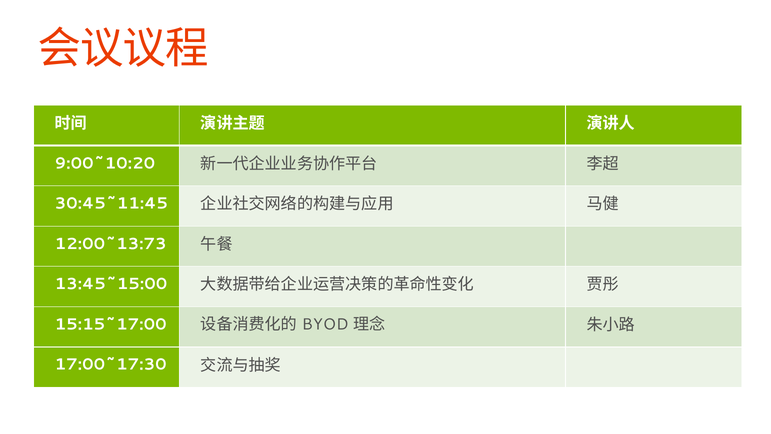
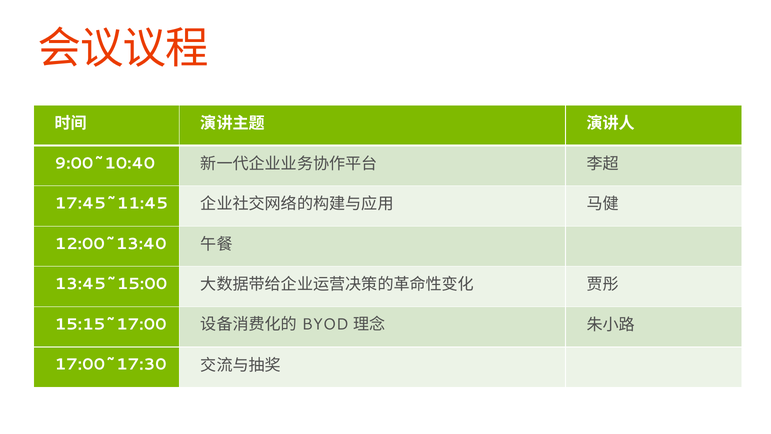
9:00~10:20: 9:00~10:20 -> 9:00~10:40 (105, 163)
30:45~11:45: 30:45~11:45 -> 17:45~11:45 (111, 203)
12:00~13:73: 12:00~13:73 -> 12:00~13:40 (111, 244)
